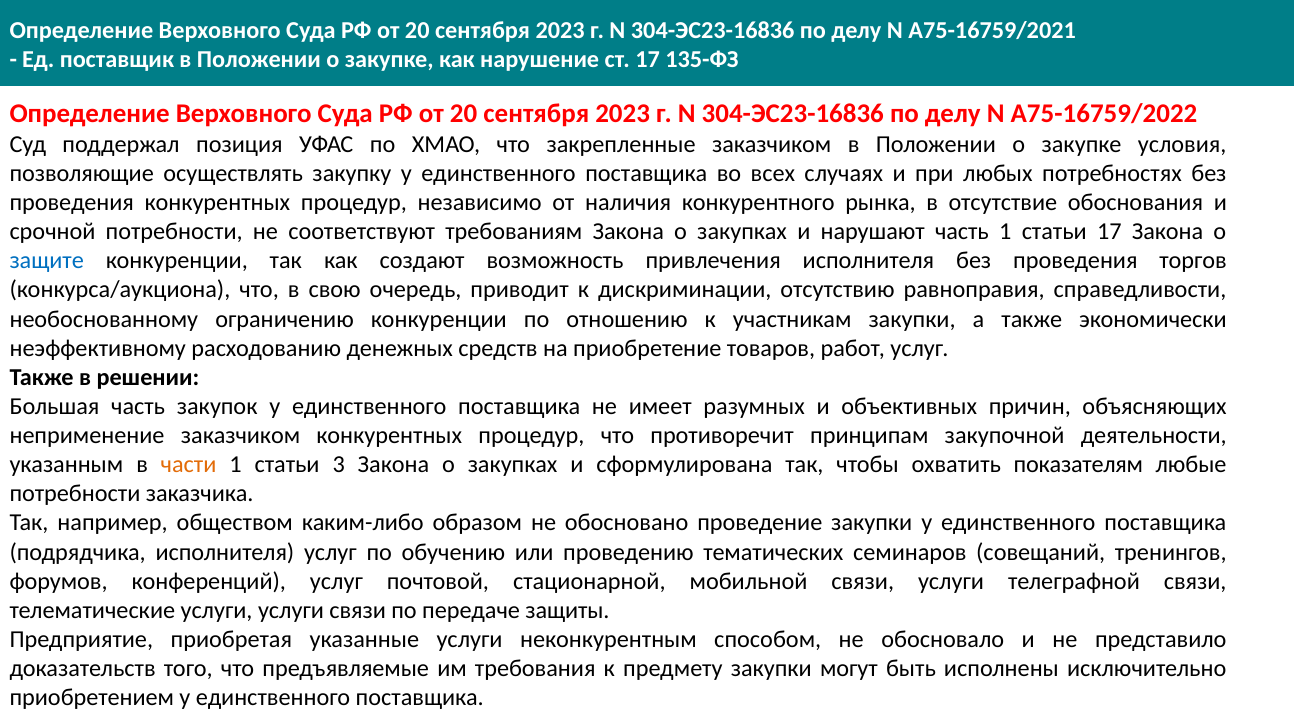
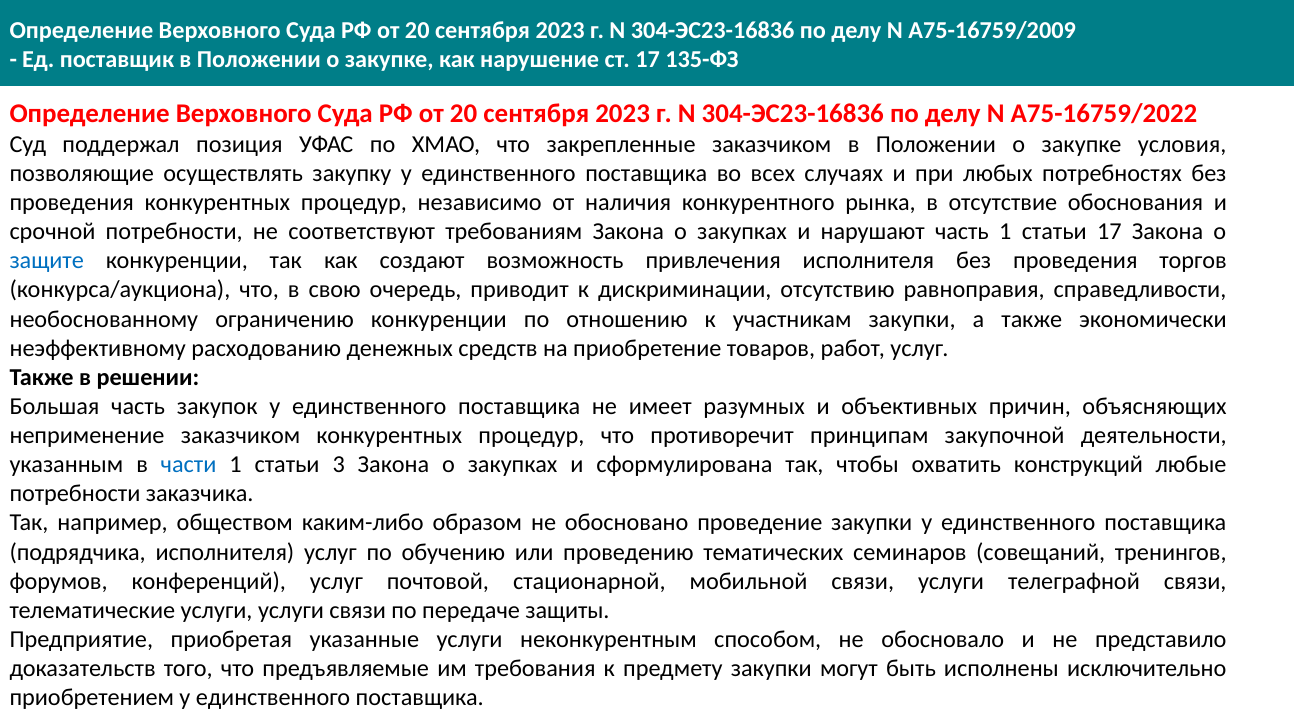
А75-16759/2021: А75-16759/2021 -> А75-16759/2009 (992, 30)
части colour: orange -> blue (189, 465)
показателям: показателям -> конструкций (1078, 465)
